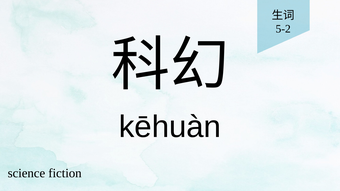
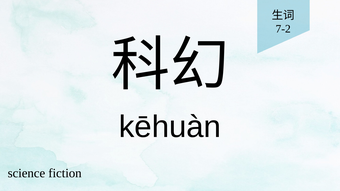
5-2: 5-2 -> 7-2 (283, 29)
